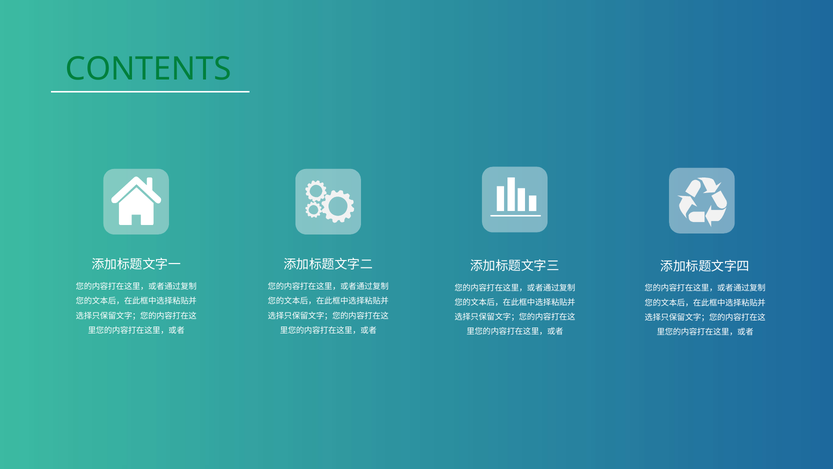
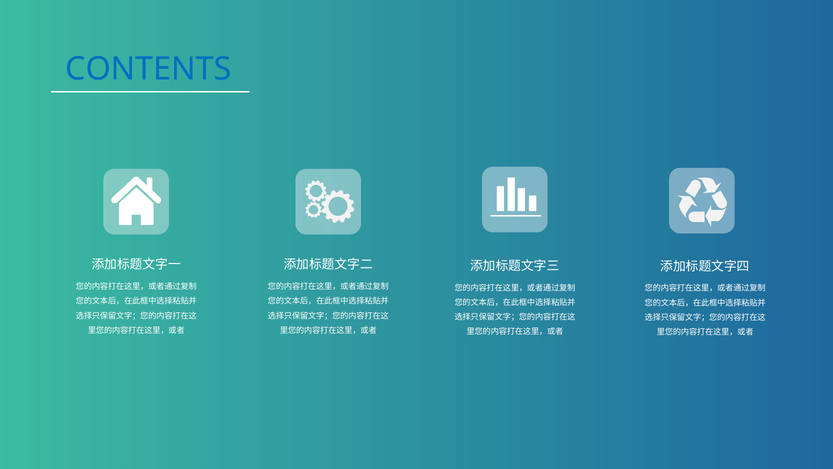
CONTENTS colour: green -> blue (148, 69)
